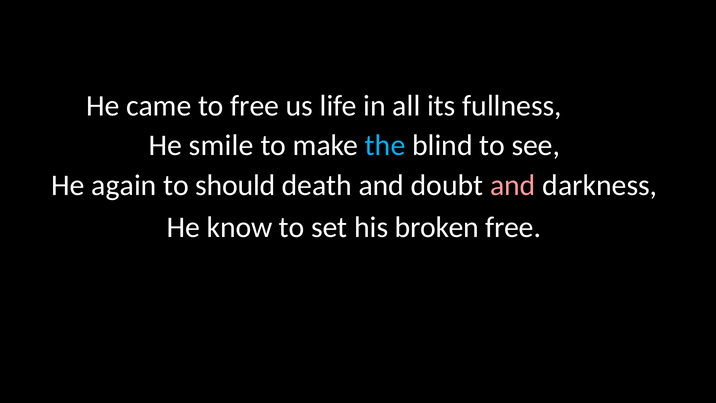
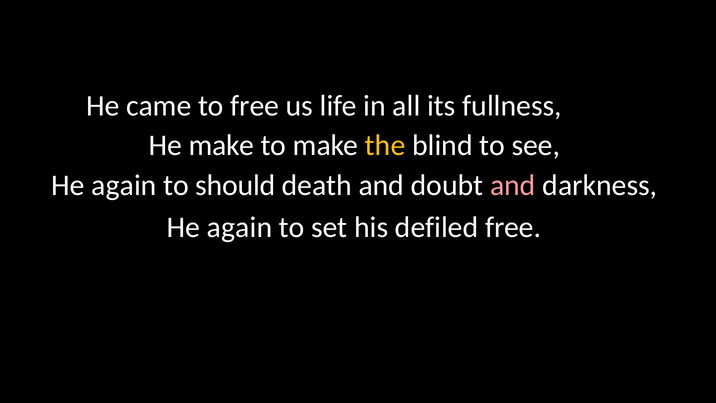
He smile: smile -> make (221, 145)
the colour: light blue -> yellow (385, 145)
know: know -> again (240, 227)
broken: broken -> defiled (437, 227)
